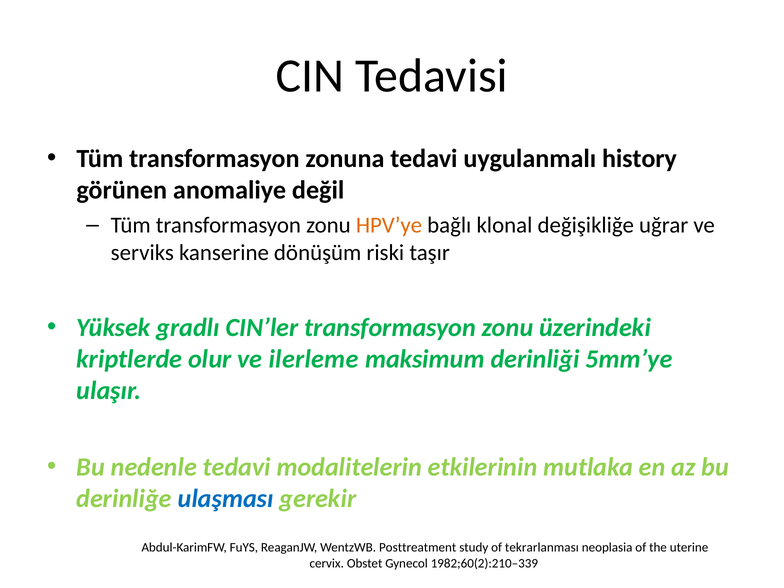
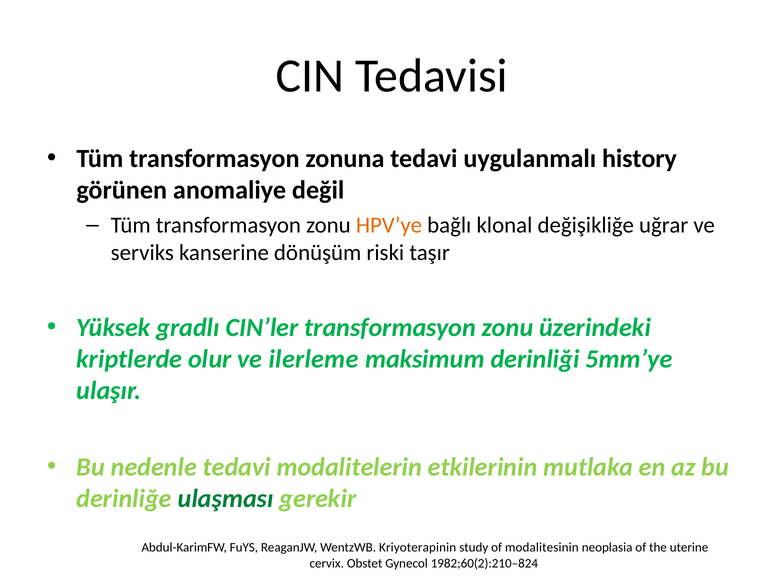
ulaşması colour: blue -> green (226, 498)
Posttreatment: Posttreatment -> Kriyoterapinin (418, 548)
tekrarlanması: tekrarlanması -> modalitesinin (542, 548)
1982;60(2):210–339: 1982;60(2):210–339 -> 1982;60(2):210–824 (484, 563)
